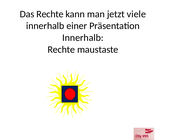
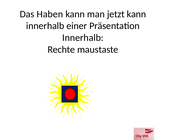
Das Rechte: Rechte -> Haben (50, 14)
jetzt viele: viele -> kann (136, 14)
